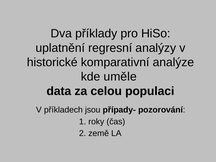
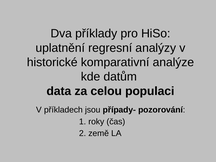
uměle: uměle -> datům (120, 77)
